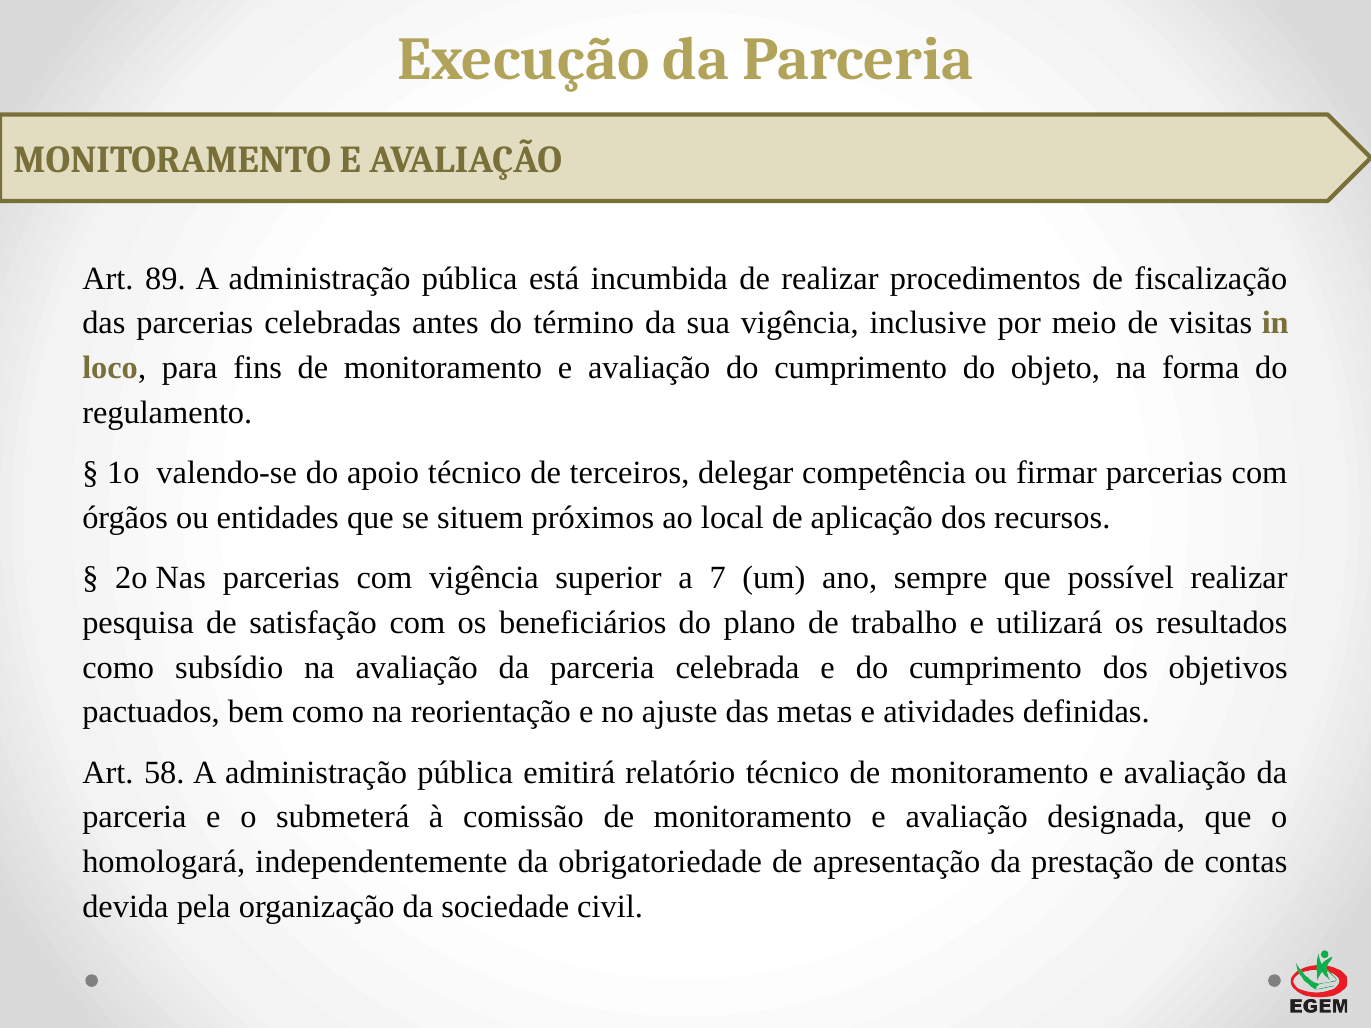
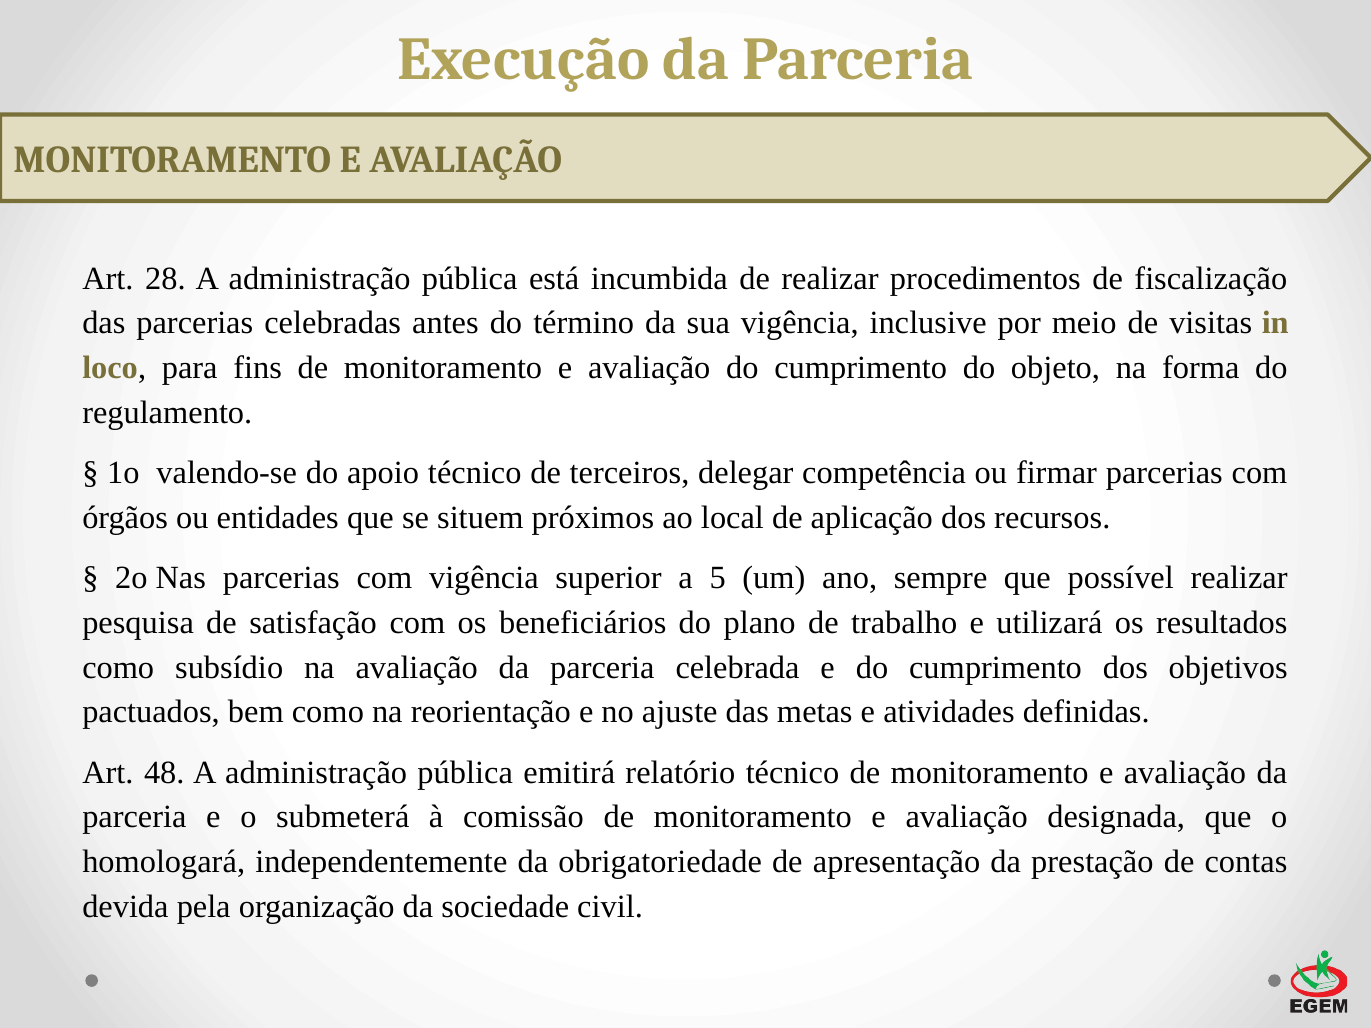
89: 89 -> 28 (165, 279)
7: 7 -> 5 (718, 578)
58: 58 -> 48 (164, 773)
